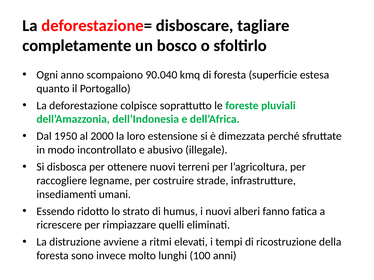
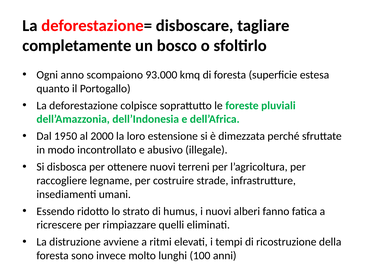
90.040: 90.040 -> 93.000 (161, 75)
